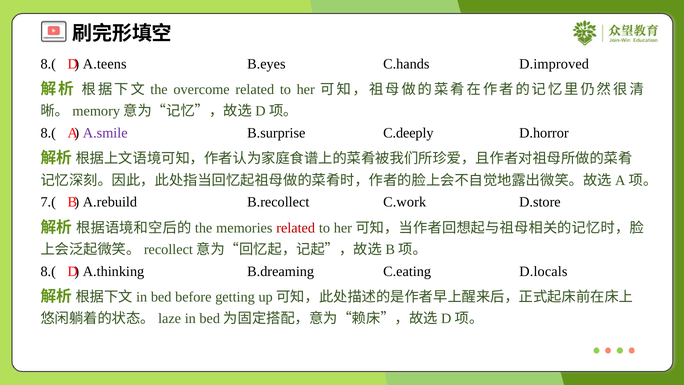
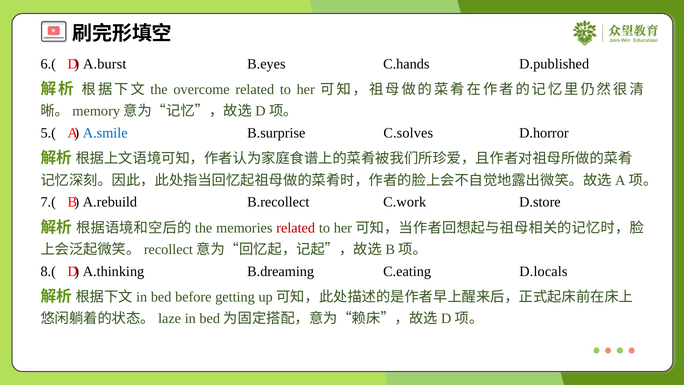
8.(: 8.( -> 6.( (48, 64)
A.teens: A.teens -> A.burst (105, 64)
D.improved: D.improved -> D.published (554, 64)
8.(: 8.( -> 5.( (48, 133)
A.smile colour: purple -> blue (105, 133)
C.deeply: C.deeply -> C.solves (408, 133)
